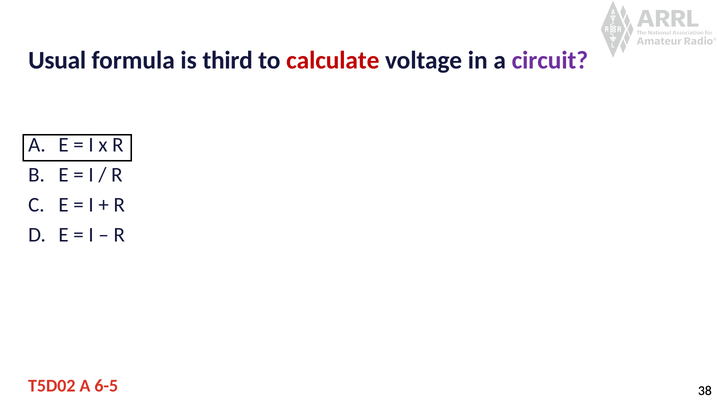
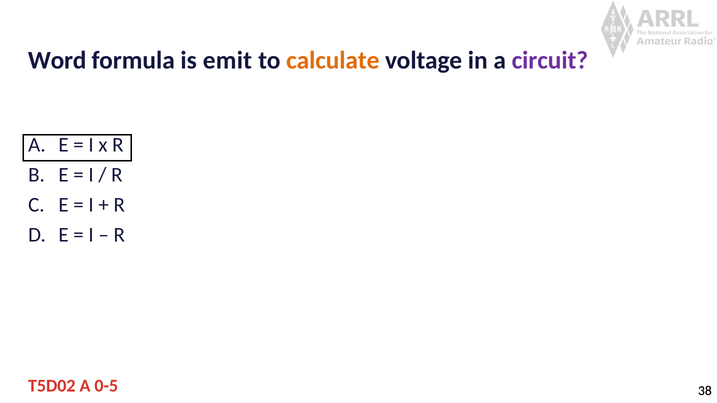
Usual: Usual -> Word (57, 60)
third: third -> emit (227, 60)
calculate colour: red -> orange (333, 60)
6-5: 6-5 -> 0-5 (106, 386)
